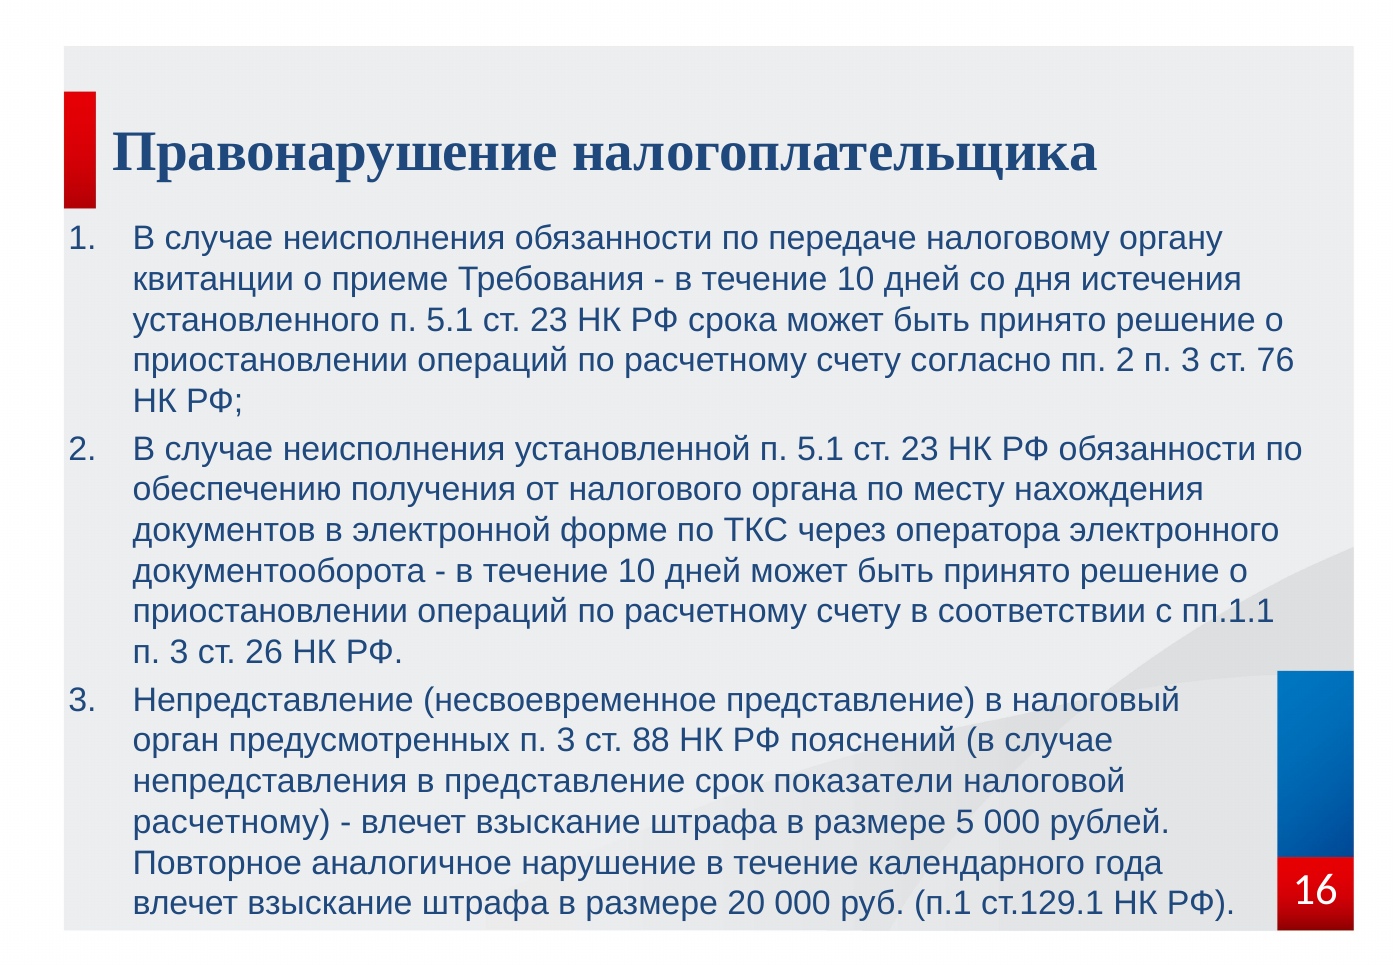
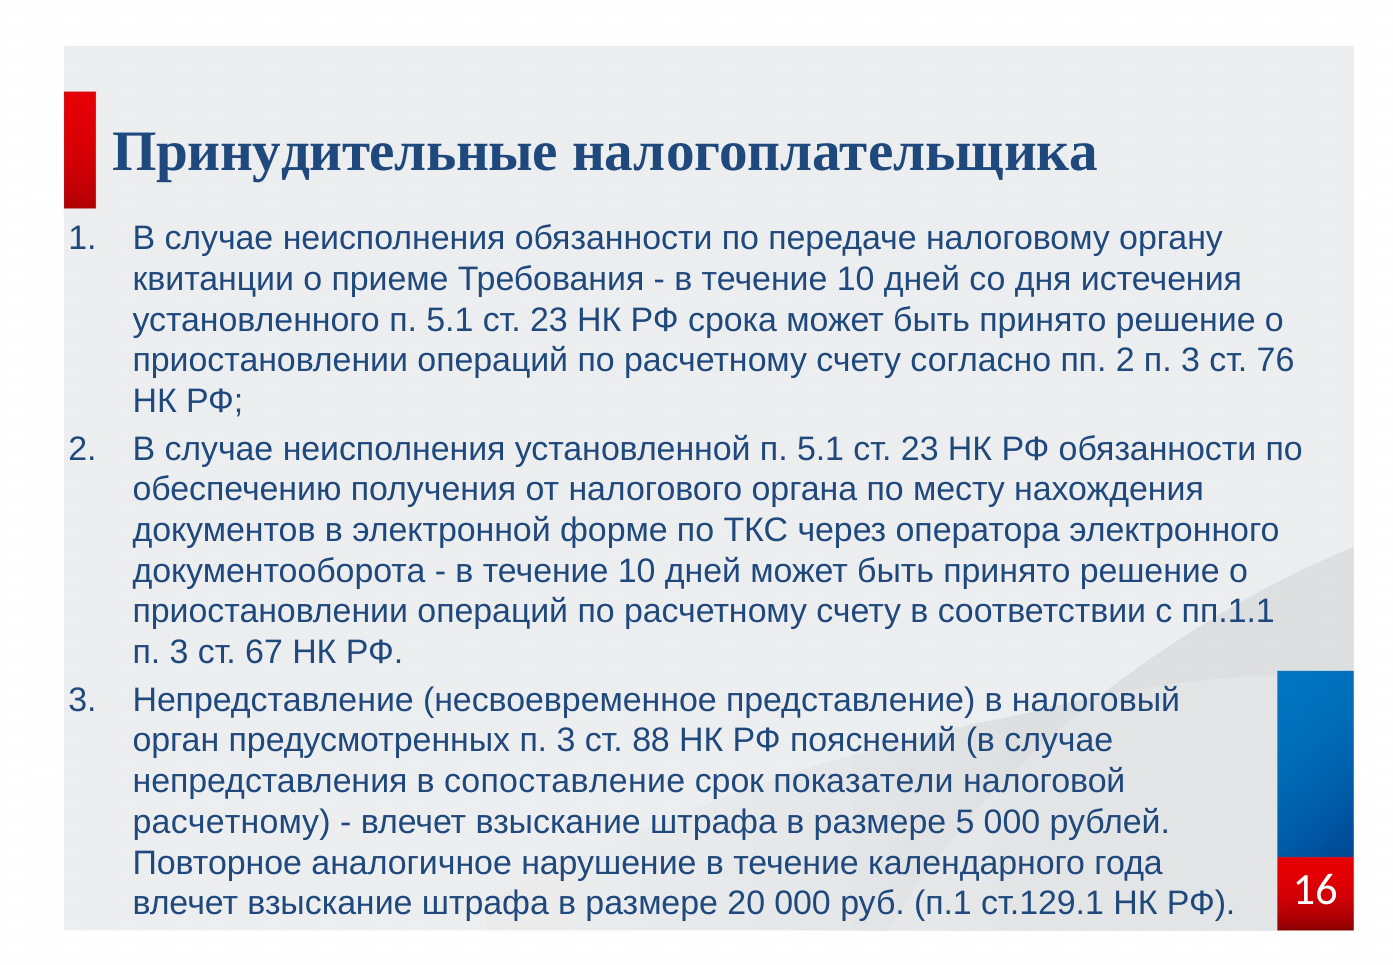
Правонарушение: Правонарушение -> Принудительные (335, 152)
26: 26 -> 67 (264, 652)
в представление: представление -> сопоставление (565, 781)
